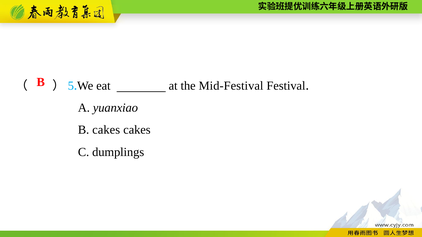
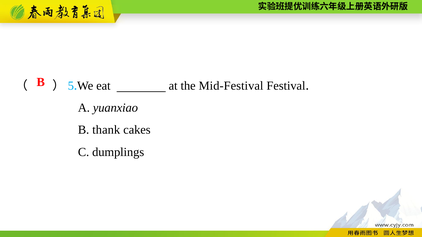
B cakes: cakes -> thank (106, 130)
